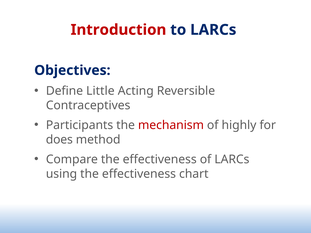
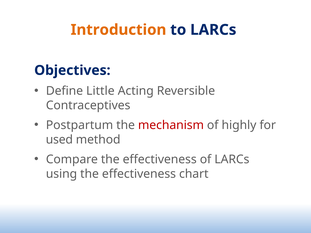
Introduction colour: red -> orange (118, 30)
Participants: Participants -> Postpartum (80, 125)
does: does -> used (59, 140)
